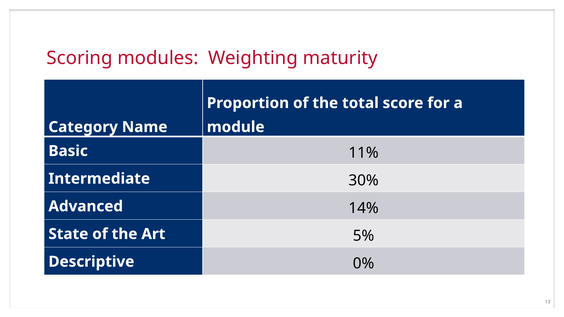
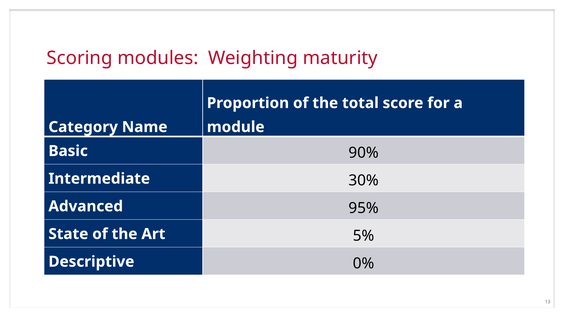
11%: 11% -> 90% (364, 153)
14%: 14% -> 95% (364, 208)
